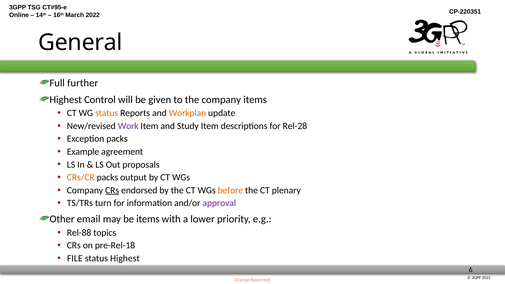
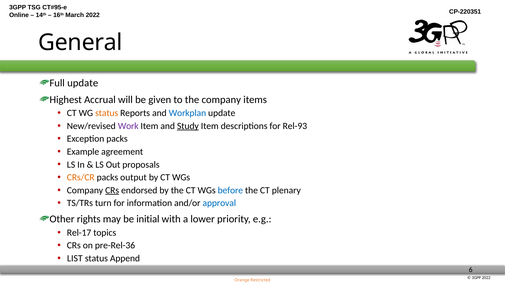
Full further: further -> update (83, 83)
Control: Control -> Accrual (100, 100)
Workplan colour: orange -> blue (187, 113)
Study underline: none -> present (188, 126)
Rel-28: Rel-28 -> Rel-93 (295, 126)
before colour: orange -> blue (230, 190)
approval colour: purple -> blue (219, 203)
email: email -> rights (89, 219)
be items: items -> initial (148, 219)
Rel-88: Rel-88 -> Rel-17 (79, 233)
pre-Rel-18: pre-Rel-18 -> pre-Rel-36 (115, 245)
FILE: FILE -> LIST (75, 258)
status Highest: Highest -> Append (125, 258)
